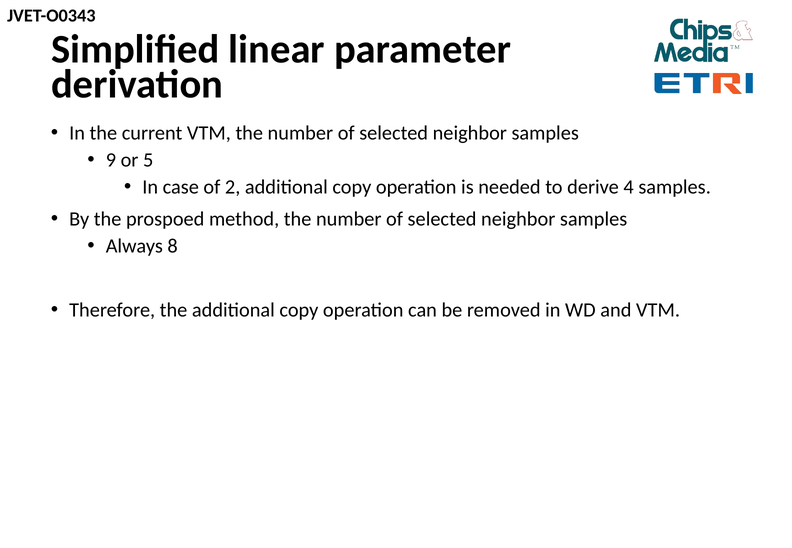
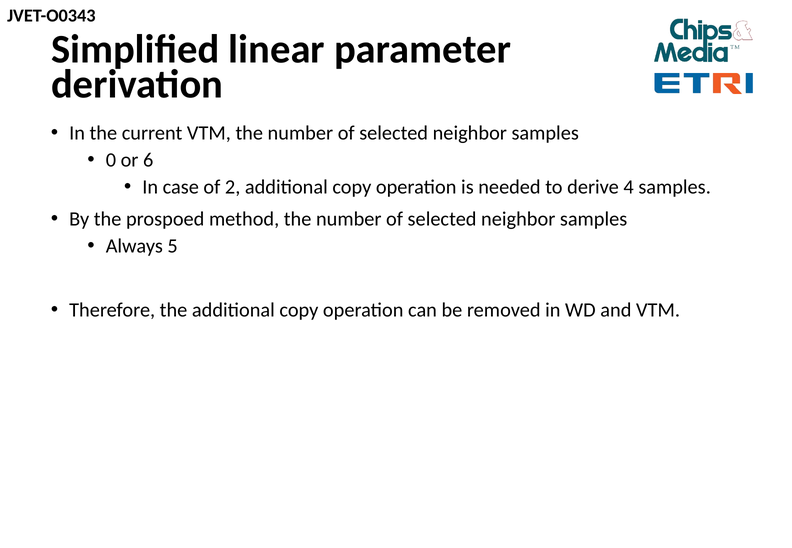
9: 9 -> 0 (111, 160)
5: 5 -> 6 (148, 160)
8: 8 -> 5 (173, 246)
